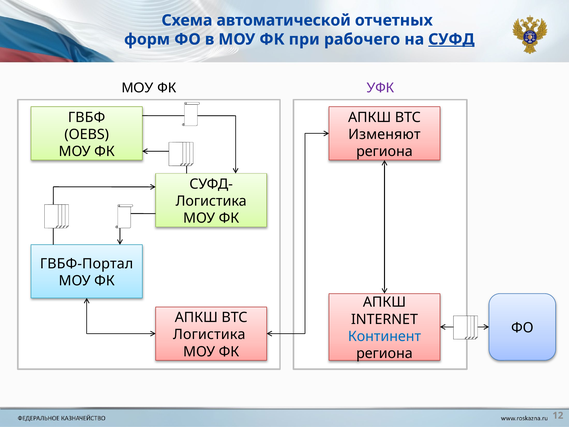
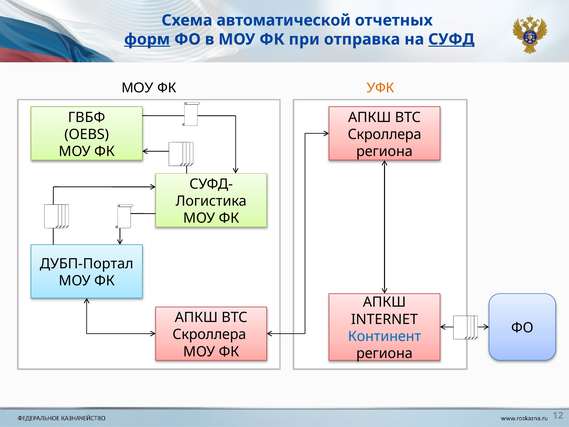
форм underline: none -> present (147, 39)
рабочего: рабочего -> отправка (362, 39)
УФК colour: purple -> orange (380, 88)
Изменяют: Изменяют -> Скроллера (385, 134)
ГВБФ-Портал: ГВБФ-Портал -> ДУБП-Портал (87, 264)
Логистика: Логистика -> Скроллера (209, 334)
